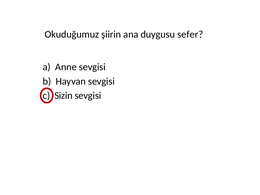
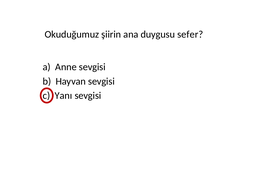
Sizin: Sizin -> Yanı (63, 96)
